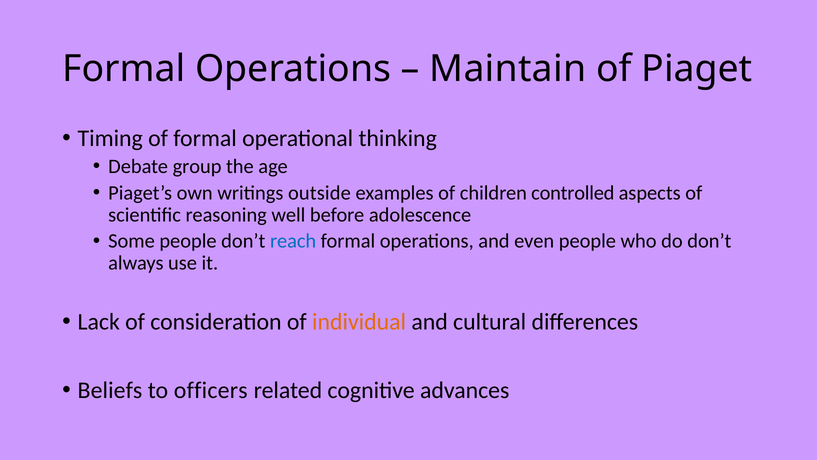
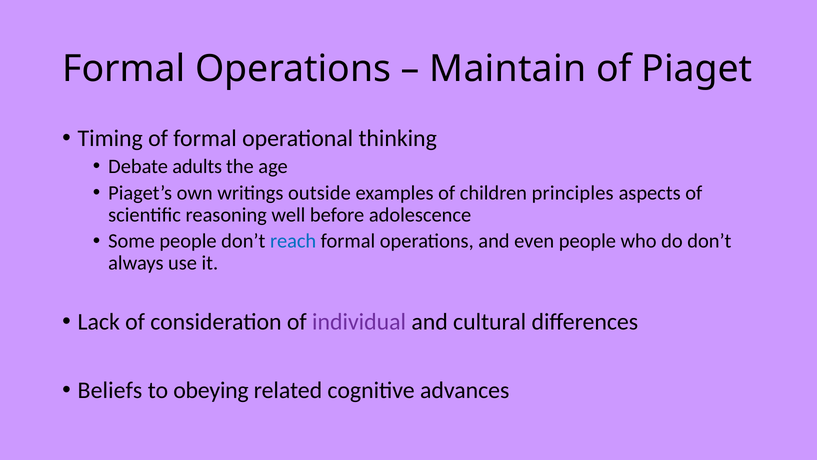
group: group -> adults (197, 166)
controlled: controlled -> principles (573, 193)
individual colour: orange -> purple (359, 322)
officers: officers -> obeying (211, 390)
